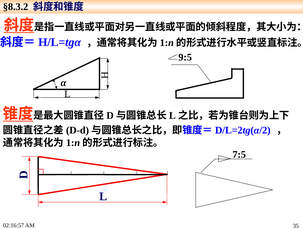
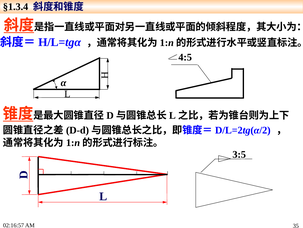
§8.3.2: §8.3.2 -> §1.3.4 (16, 7)
9:5: 9:5 -> 4:5 (185, 57)
7:5: 7:5 -> 3:5 (239, 154)
